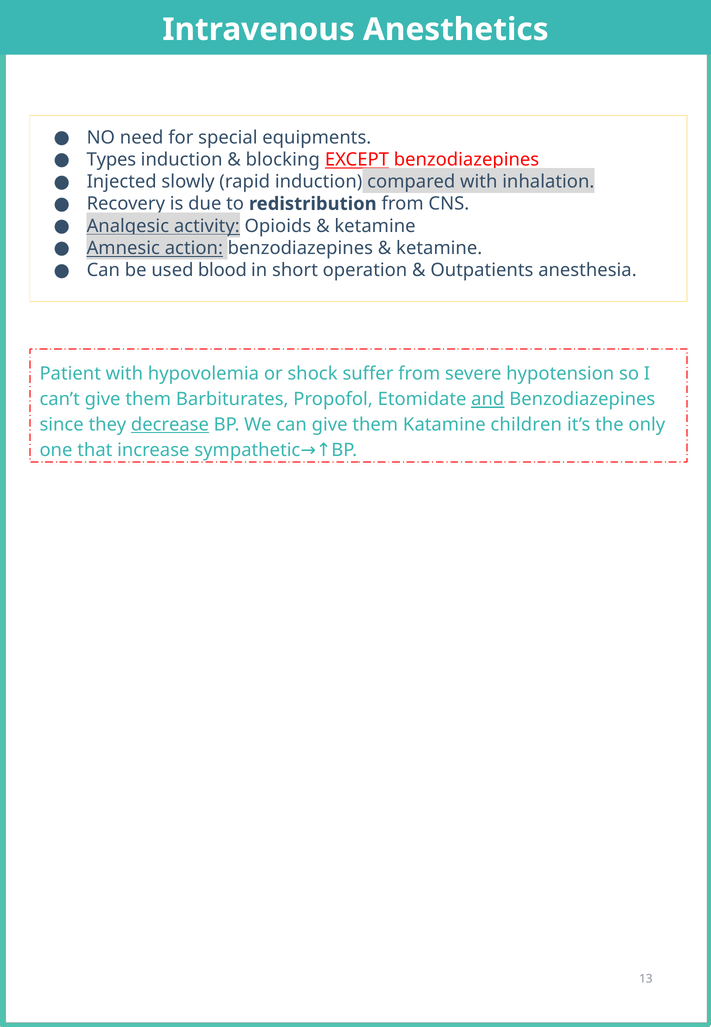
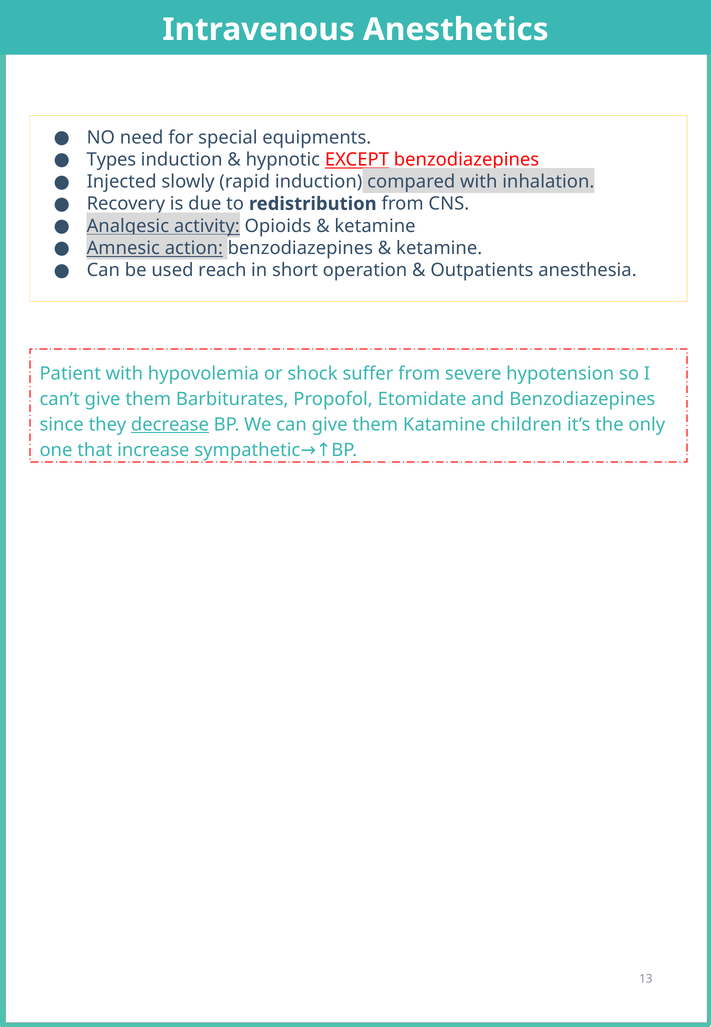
blocking: blocking -> hypnotic (283, 160)
blood: blood -> reach (222, 270)
and underline: present -> none (488, 399)
